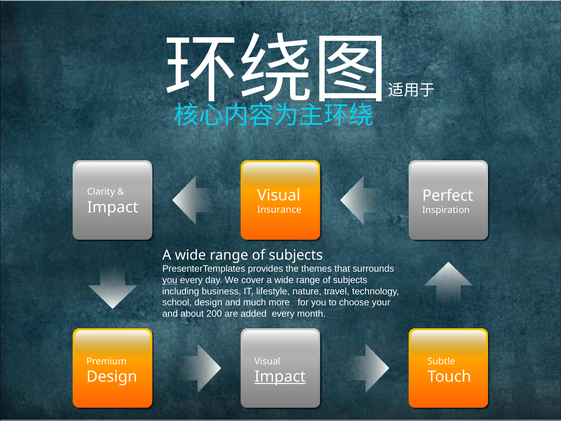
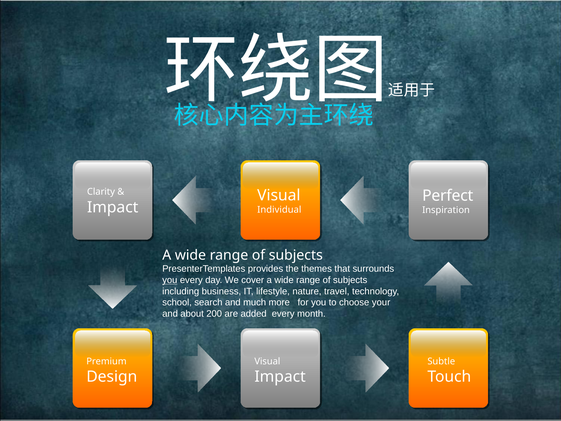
Insurance: Insurance -> Individual (279, 210)
school design: design -> search (208, 302)
Impact underline: present -> none (280, 377)
